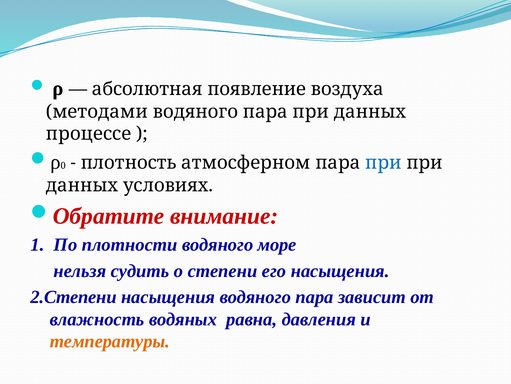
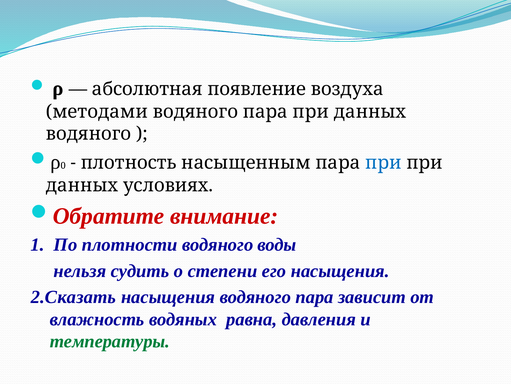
процессе: процессе -> водяного (89, 134)
атмосферном: атмосферном -> насыщенным (246, 162)
море: море -> воды (277, 244)
2.Степени: 2.Степени -> 2.Сказать (73, 297)
температуры colour: orange -> green (110, 341)
